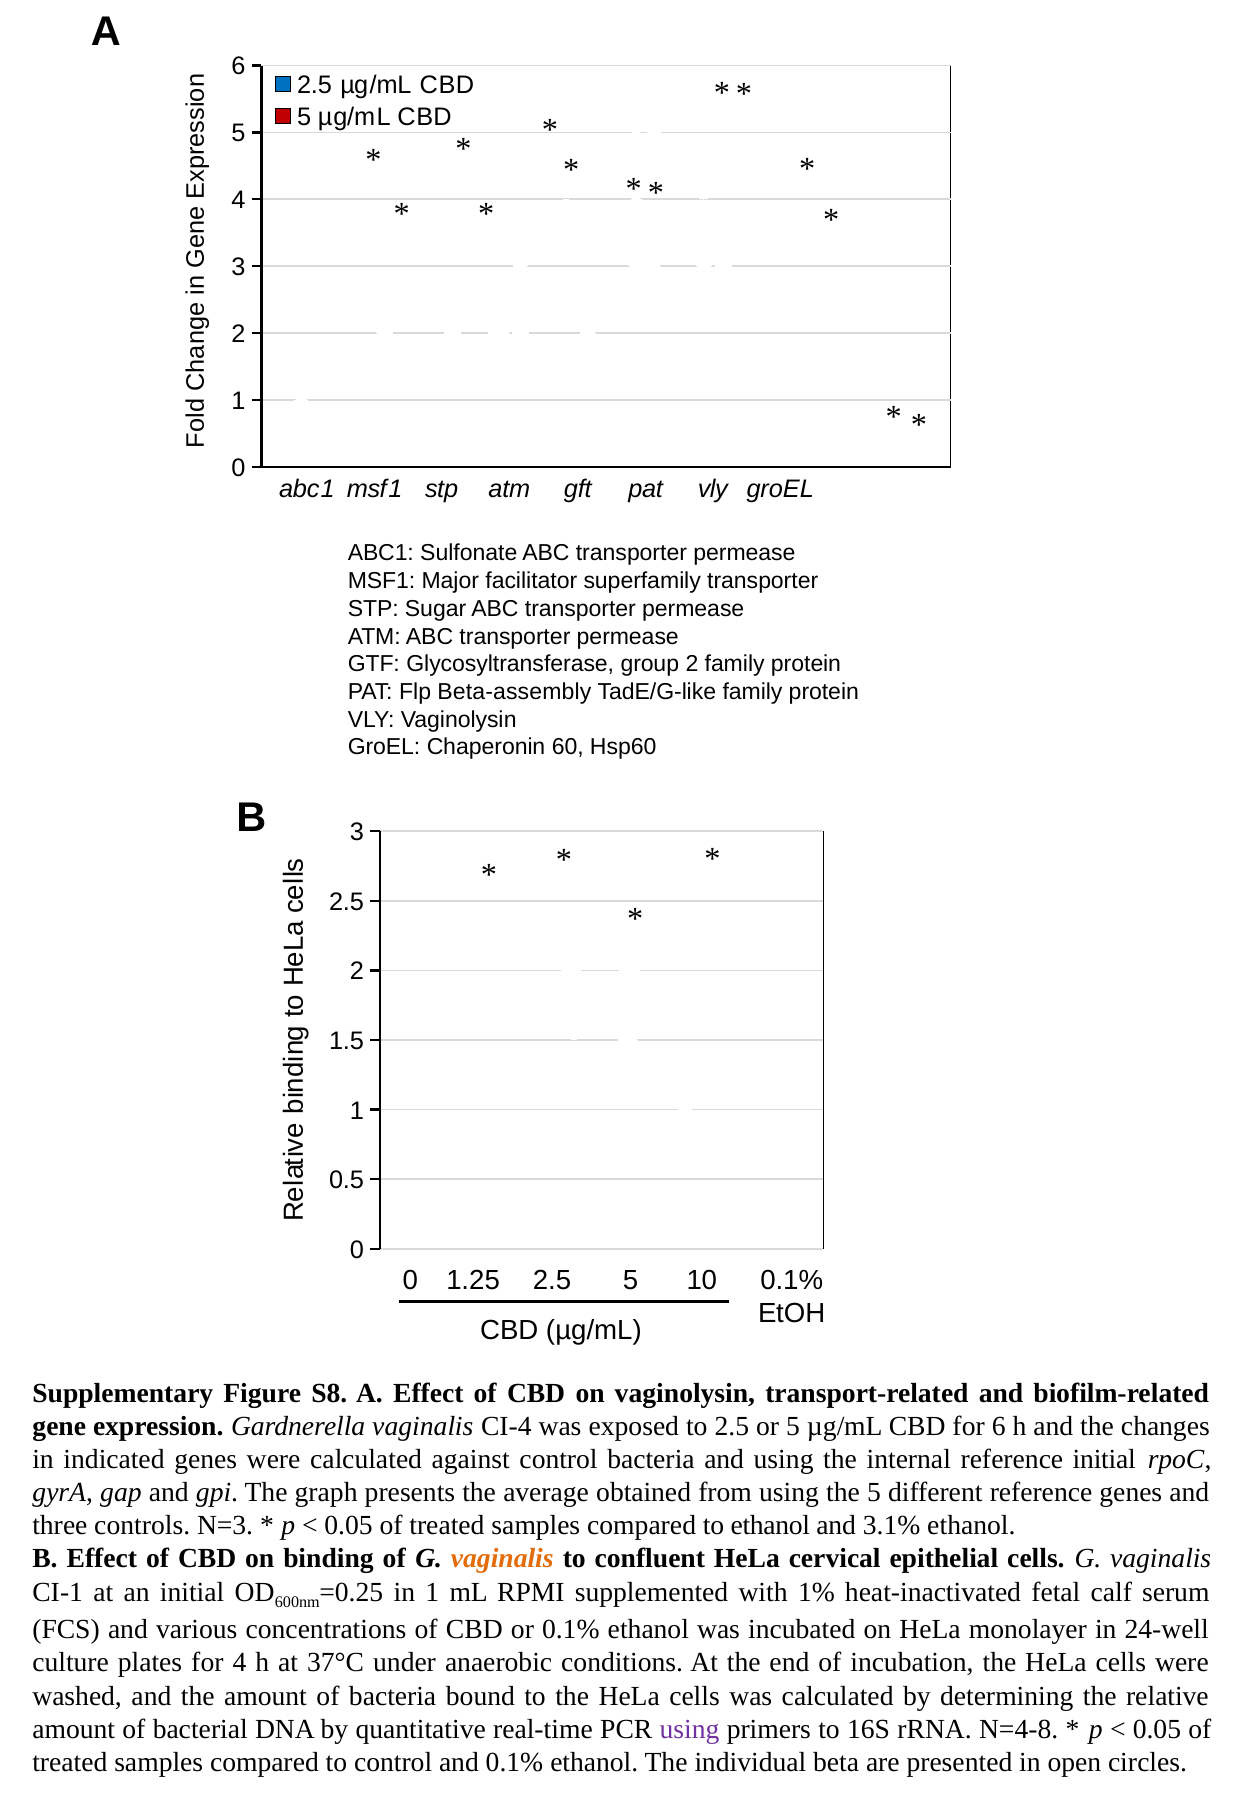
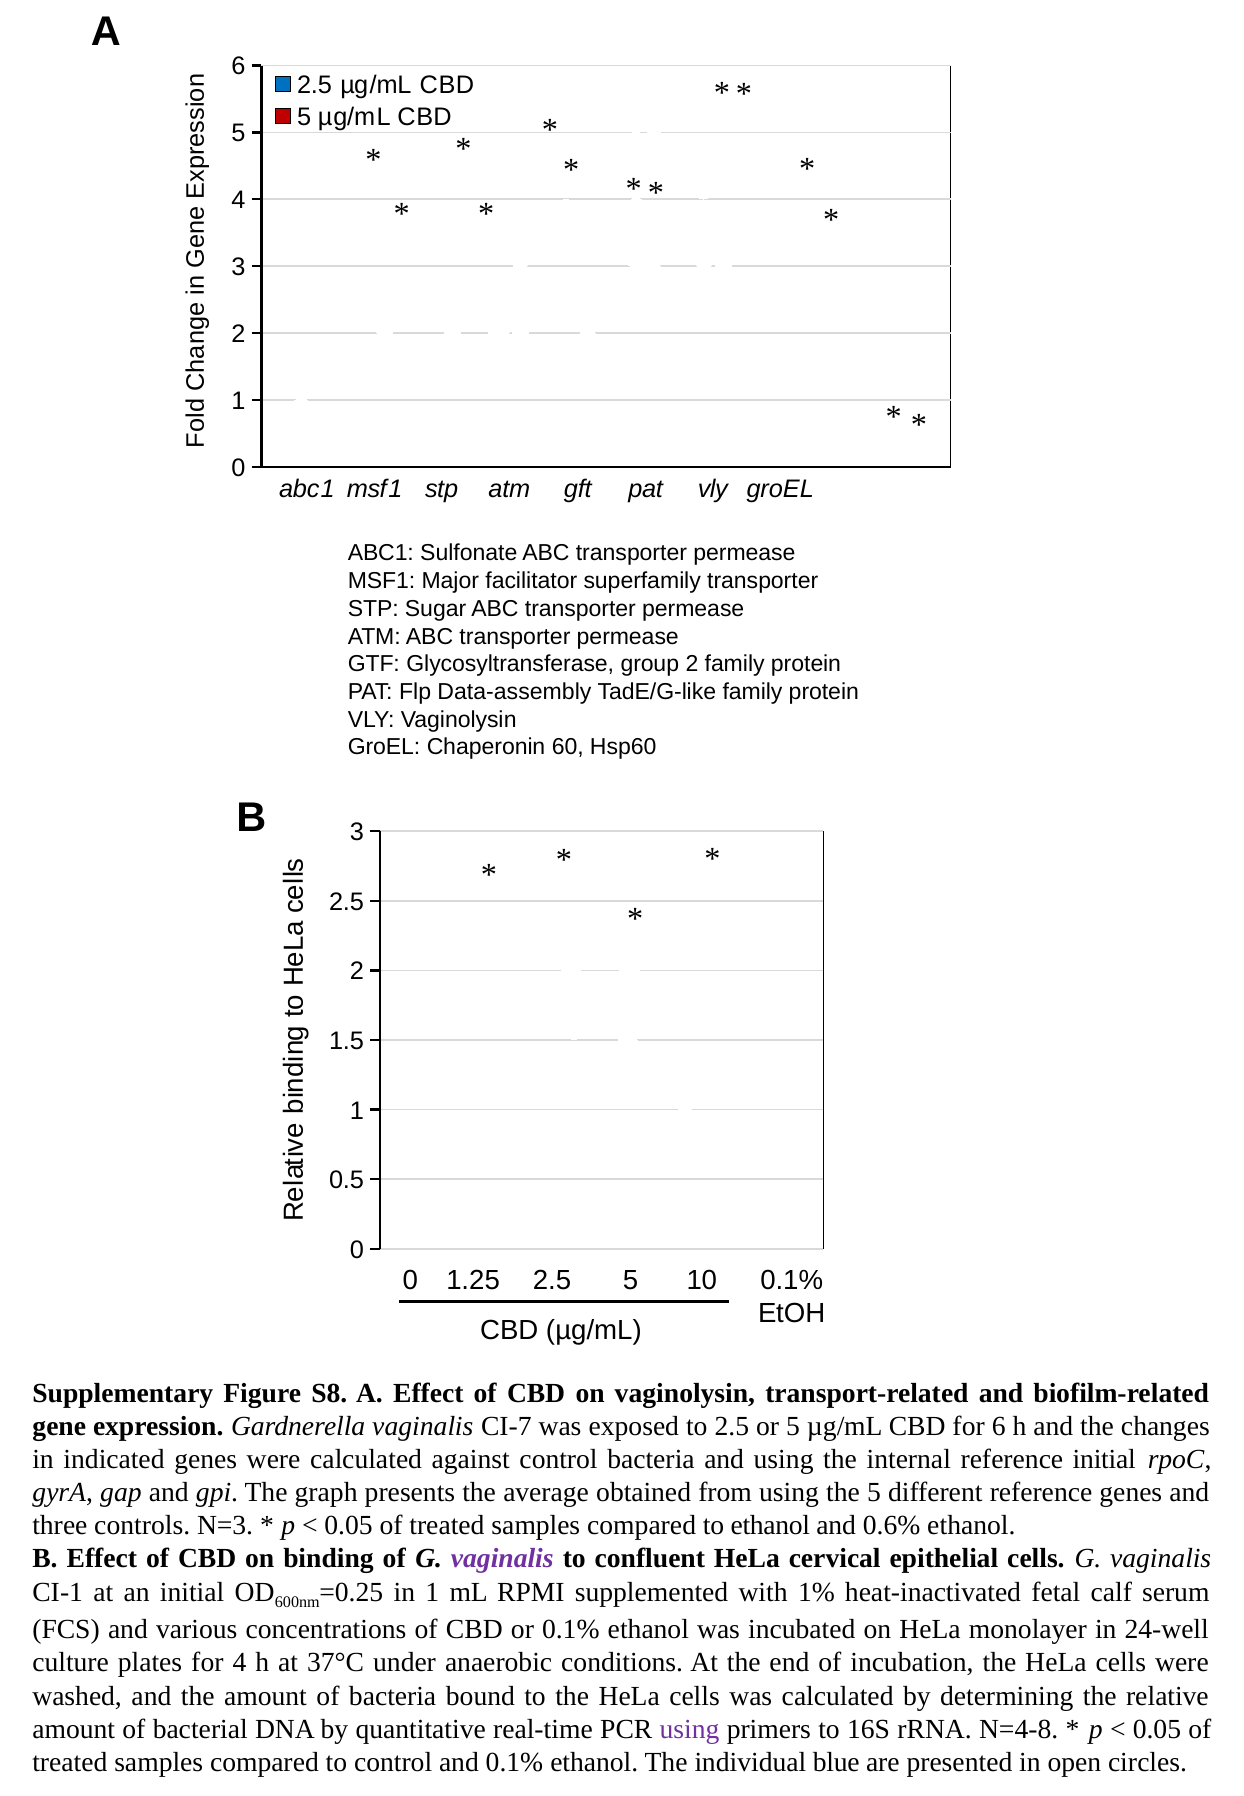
Beta-assembly: Beta-assembly -> Data-assembly (514, 692)
CI-4: CI-4 -> CI-7 (506, 1427)
3.1%: 3.1% -> 0.6% (892, 1526)
vaginalis colour: orange -> purple (502, 1560)
beta: beta -> blue (836, 1763)
